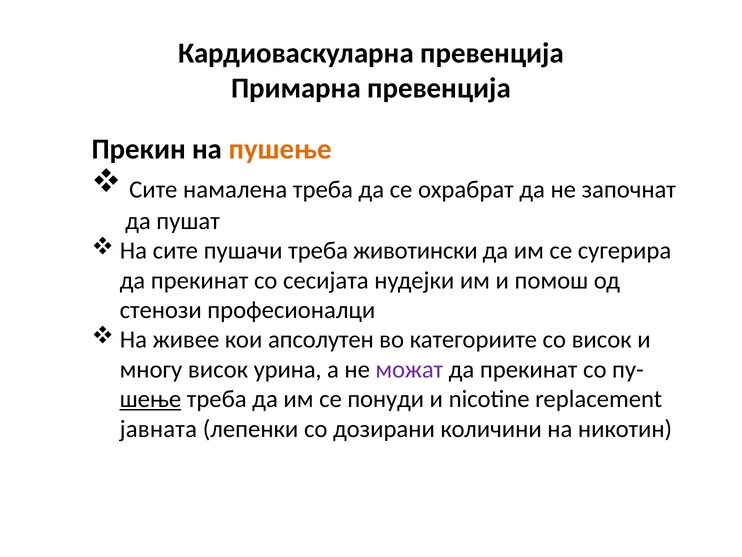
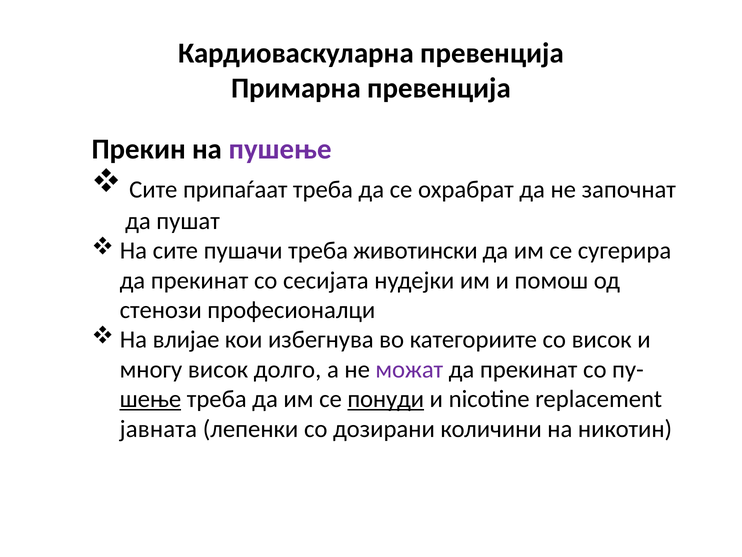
пушење colour: orange -> purple (280, 149)
намалена: намалена -> припаѓаат (235, 189)
живее: живее -> влијае (186, 339)
апсолутен: апсолутен -> избегнува (321, 339)
урина: урина -> долго (288, 369)
понуди underline: none -> present (386, 399)
